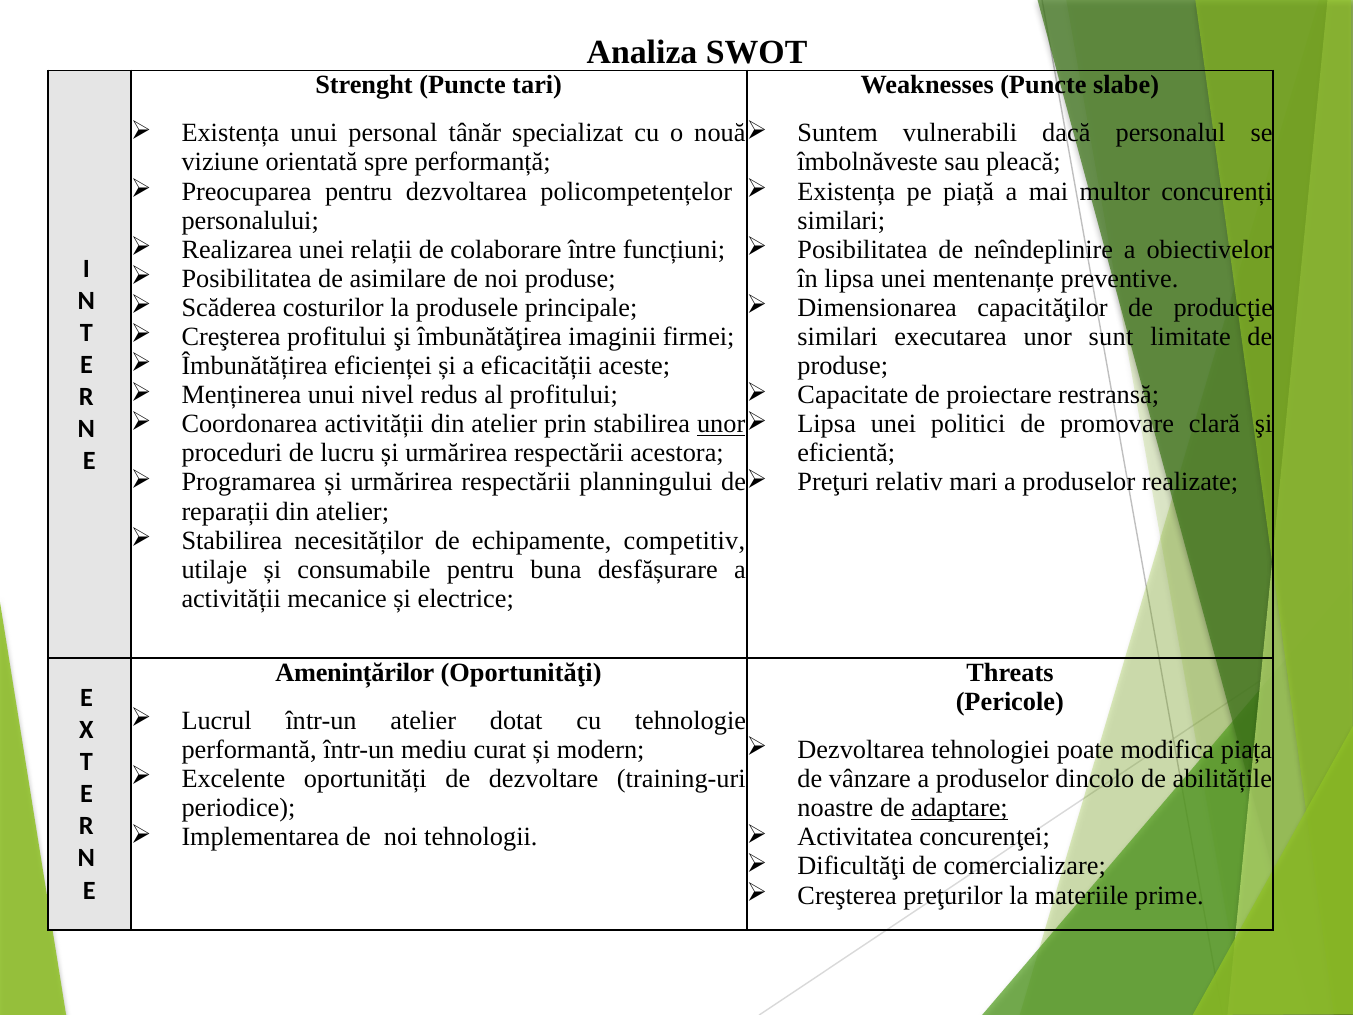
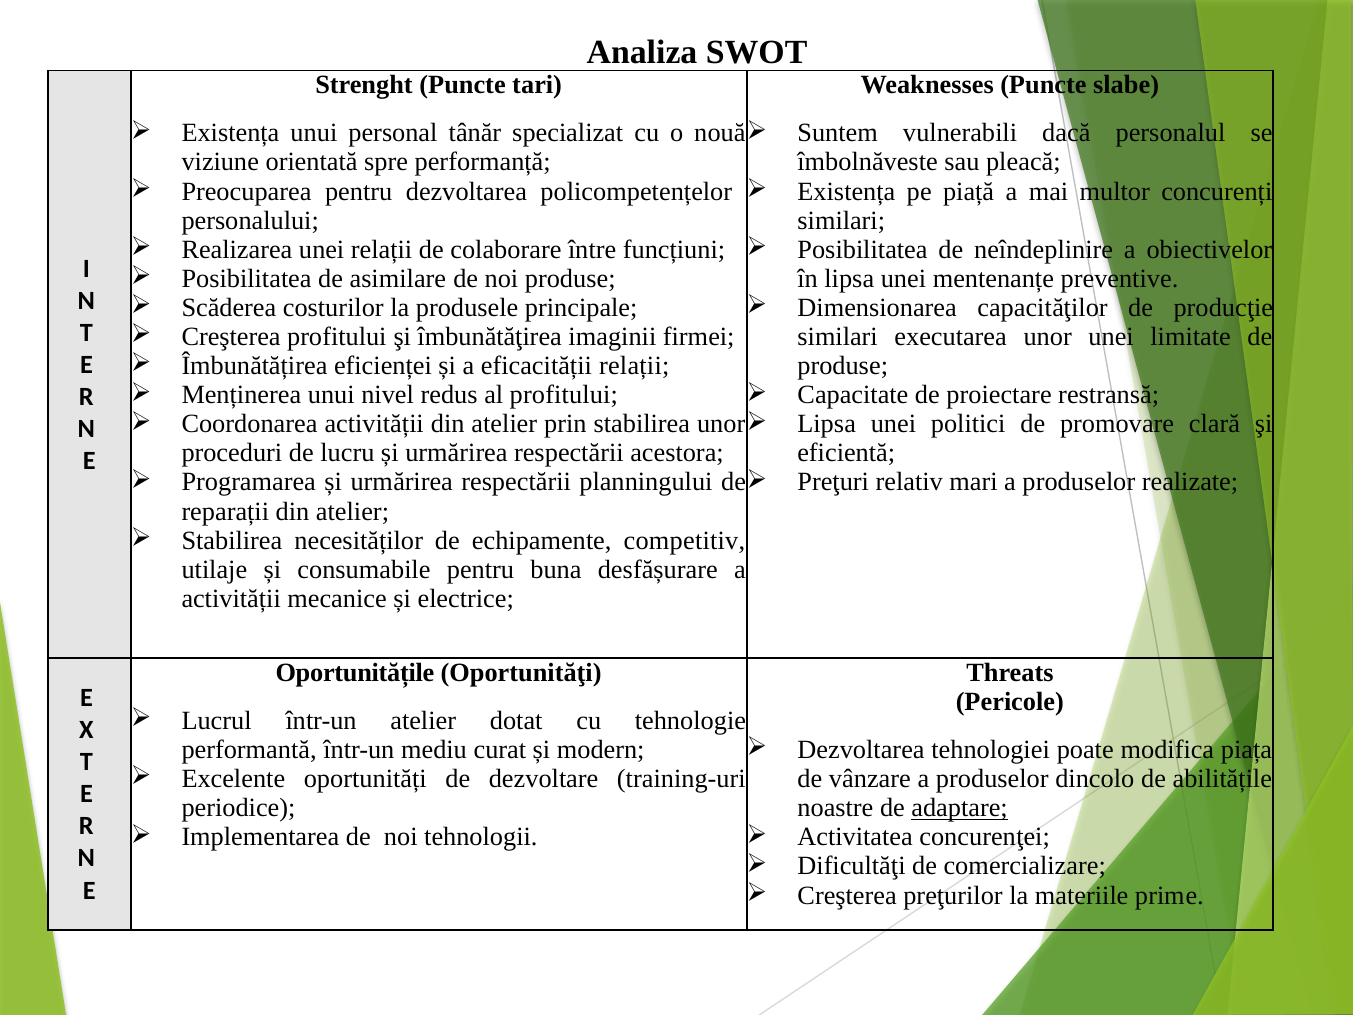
unor sunt: sunt -> unei (1111, 337)
eficacității aceste: aceste -> relații (634, 366)
unor underline: present -> none (721, 424)
Amenințărilor: Amenințărilor -> Oportunitățile (355, 673)
